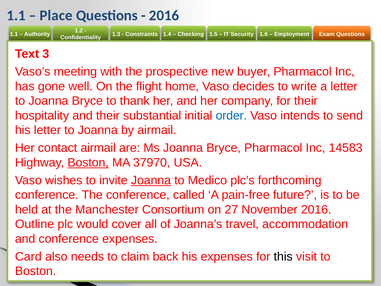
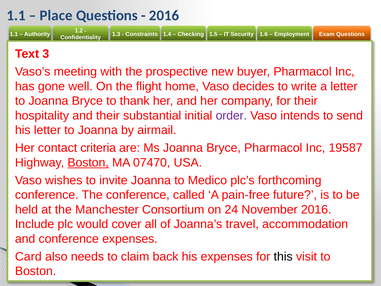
order colour: blue -> purple (231, 115)
contact airmail: airmail -> criteria (98, 148)
14583: 14583 -> 19587 (346, 148)
37970: 37970 -> 07470 (152, 162)
Joanna underline: present -> none (151, 180)
27: 27 -> 24 (231, 209)
Outline: Outline -> Include (35, 224)
